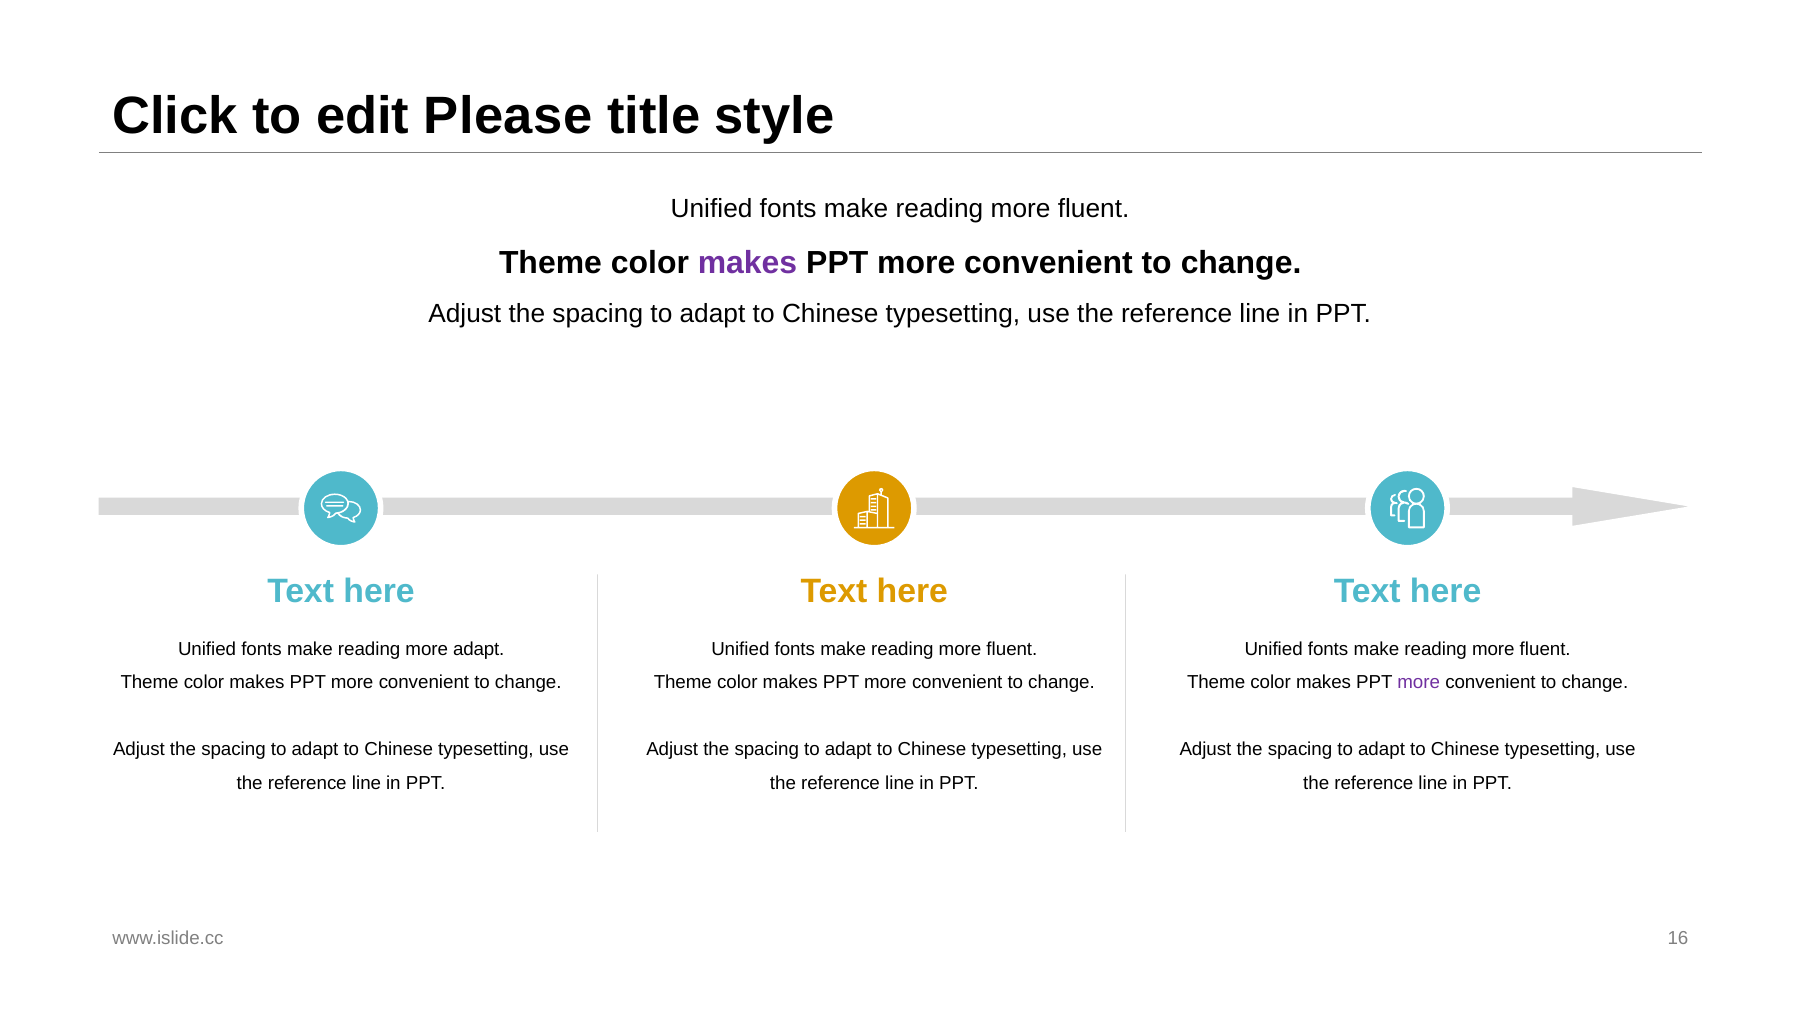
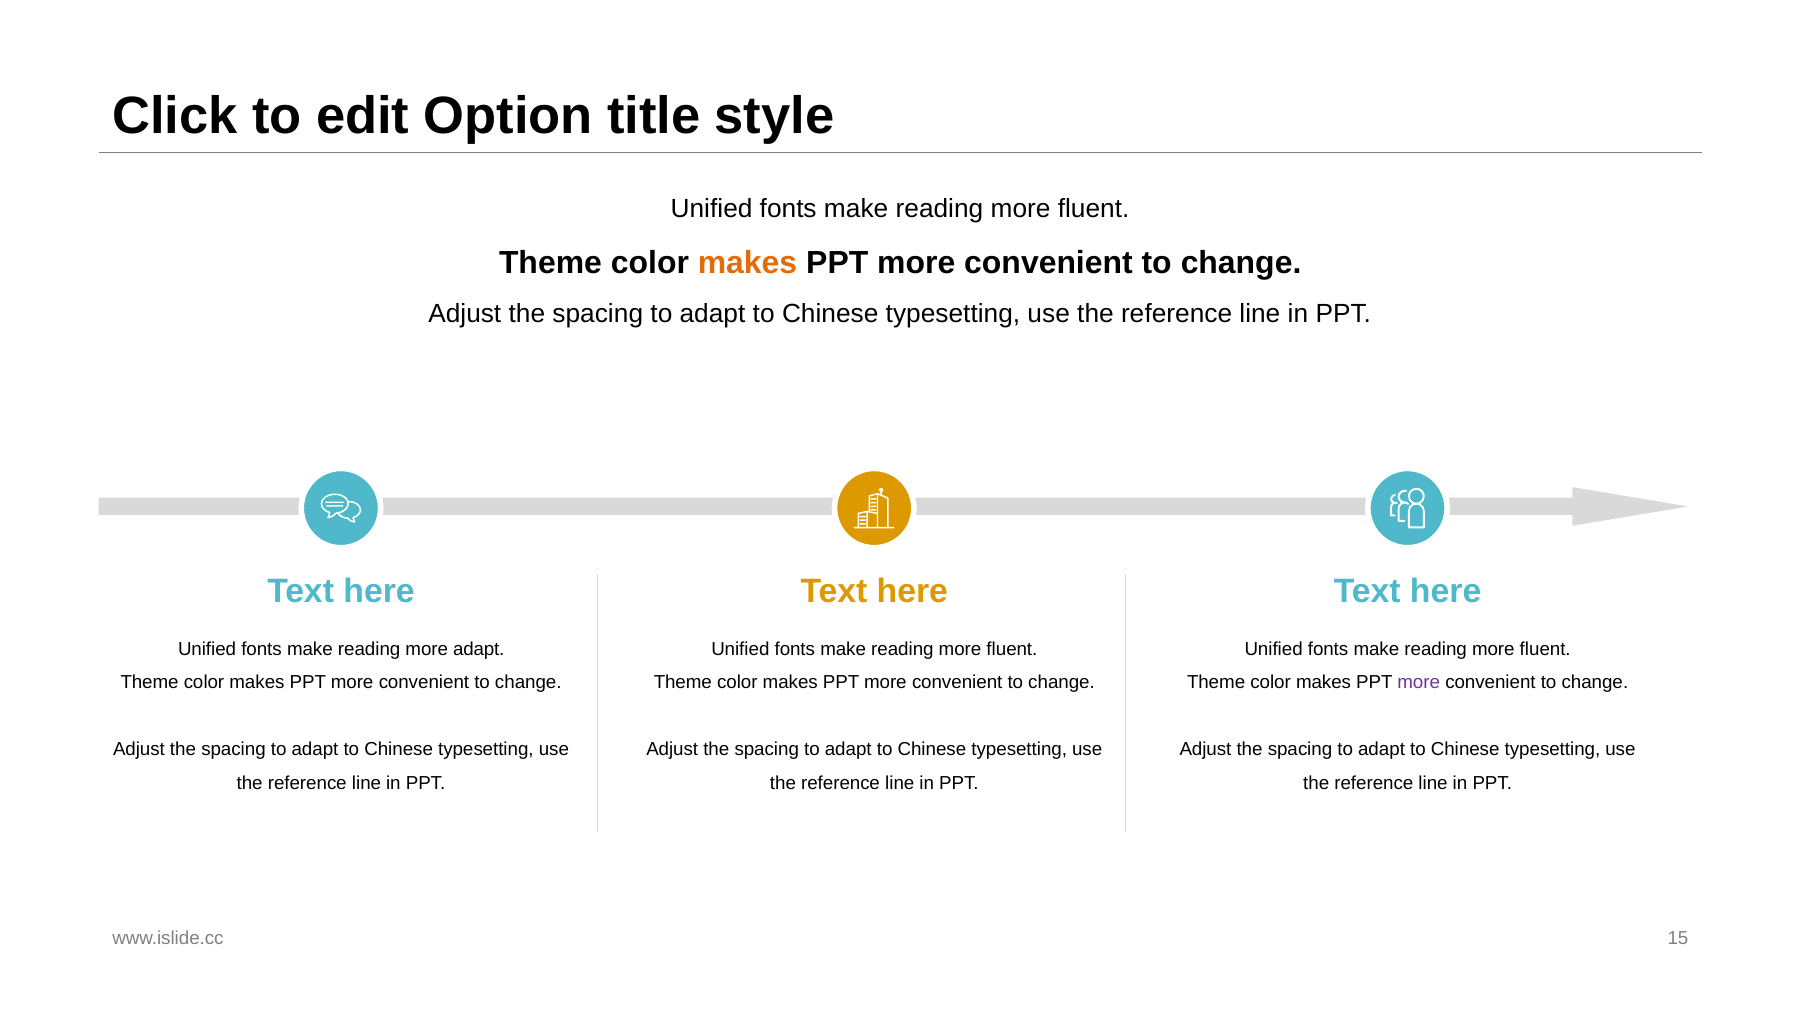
Please: Please -> Option (508, 116)
makes colour: purple -> orange (748, 263)
16: 16 -> 15 (1678, 938)
